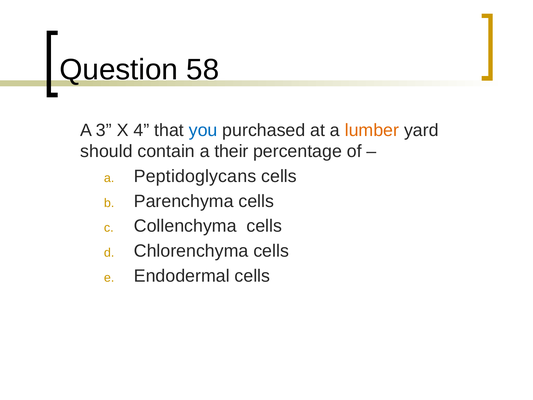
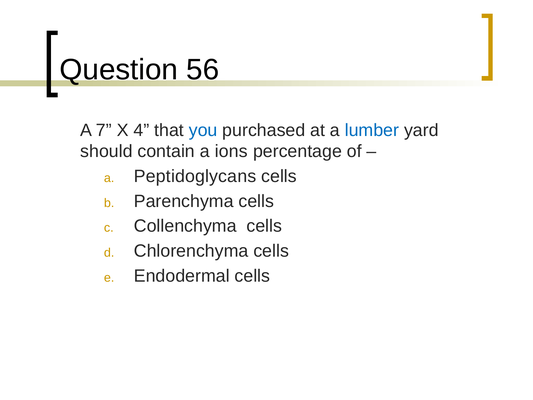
58: 58 -> 56 (203, 70)
3: 3 -> 7 (104, 130)
lumber colour: orange -> blue (372, 130)
their: their -> ions (231, 151)
